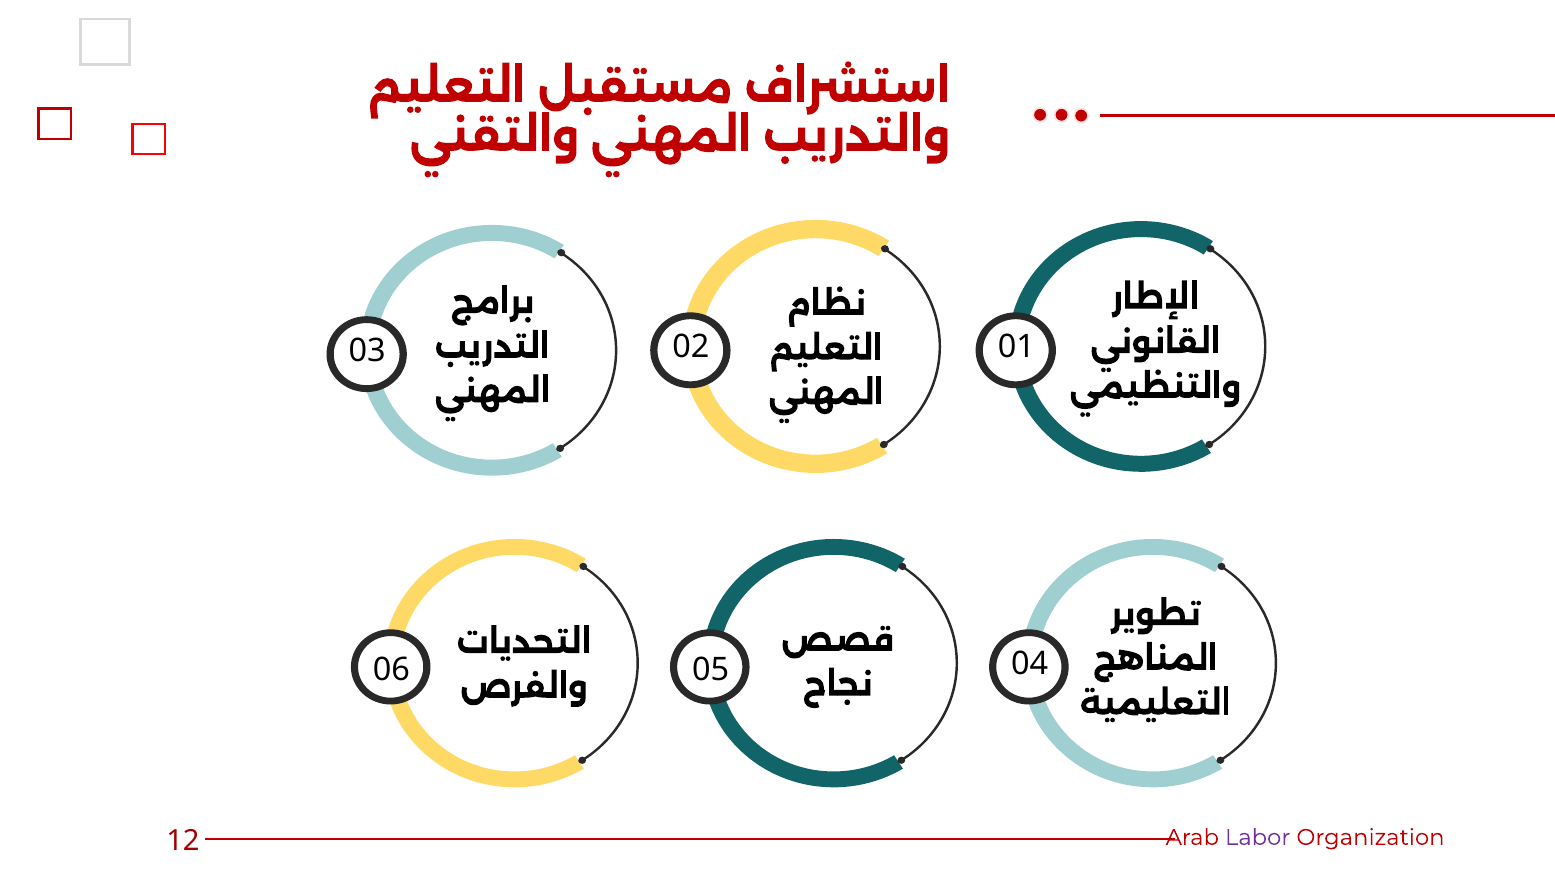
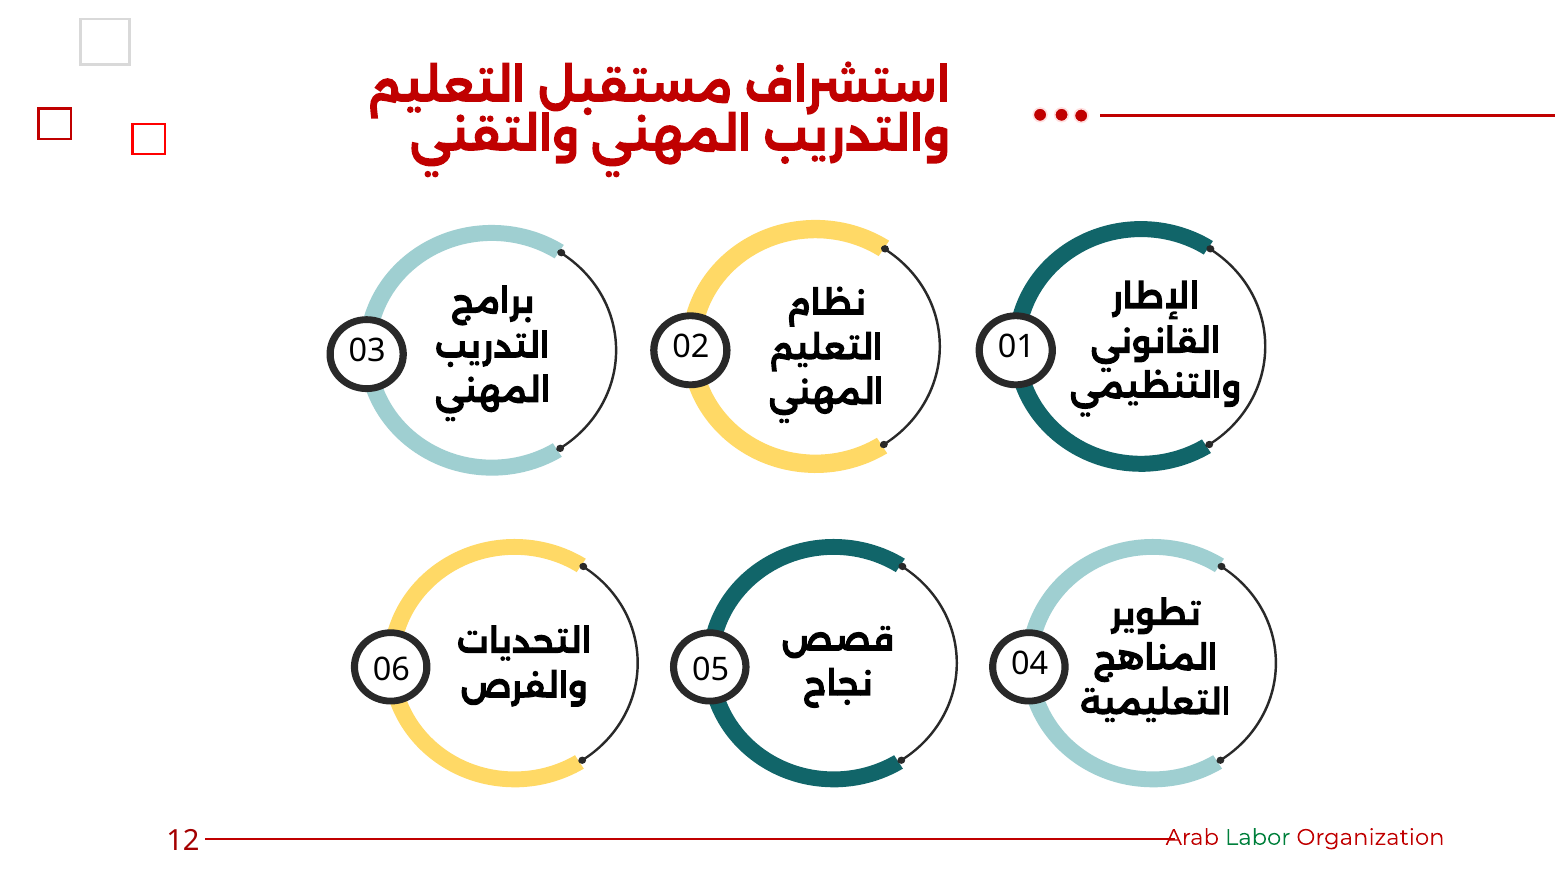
Labor colour: purple -> green (1258, 838)
